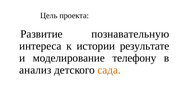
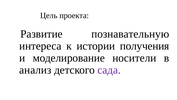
результате: результате -> получения (145, 46)
телефону: телефону -> носители (134, 58)
сада colour: orange -> purple (109, 70)
